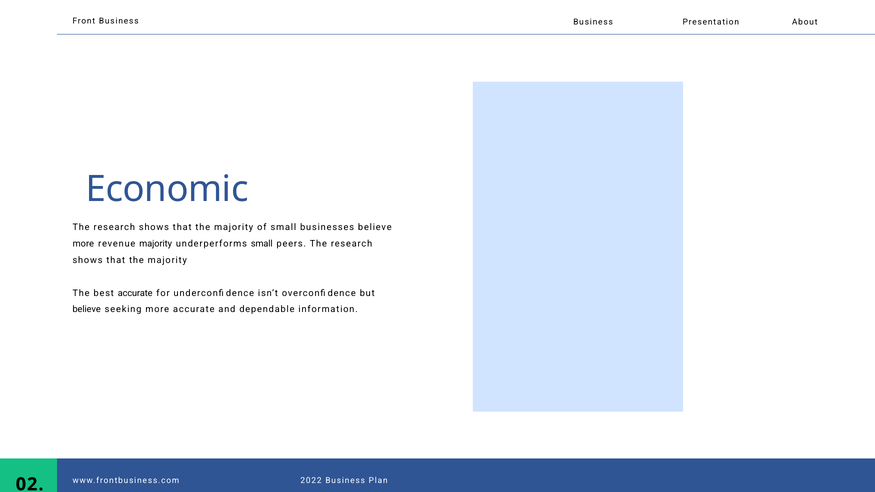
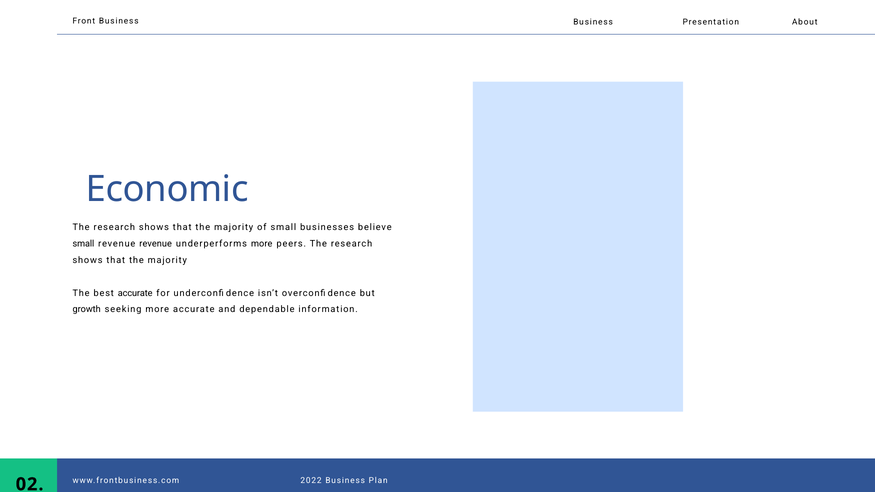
more: more -> small (83, 244)
revenue majority: majority -> revenue (156, 244)
underperforms small: small -> more (262, 244)
believe: believe -> growth (87, 310)
